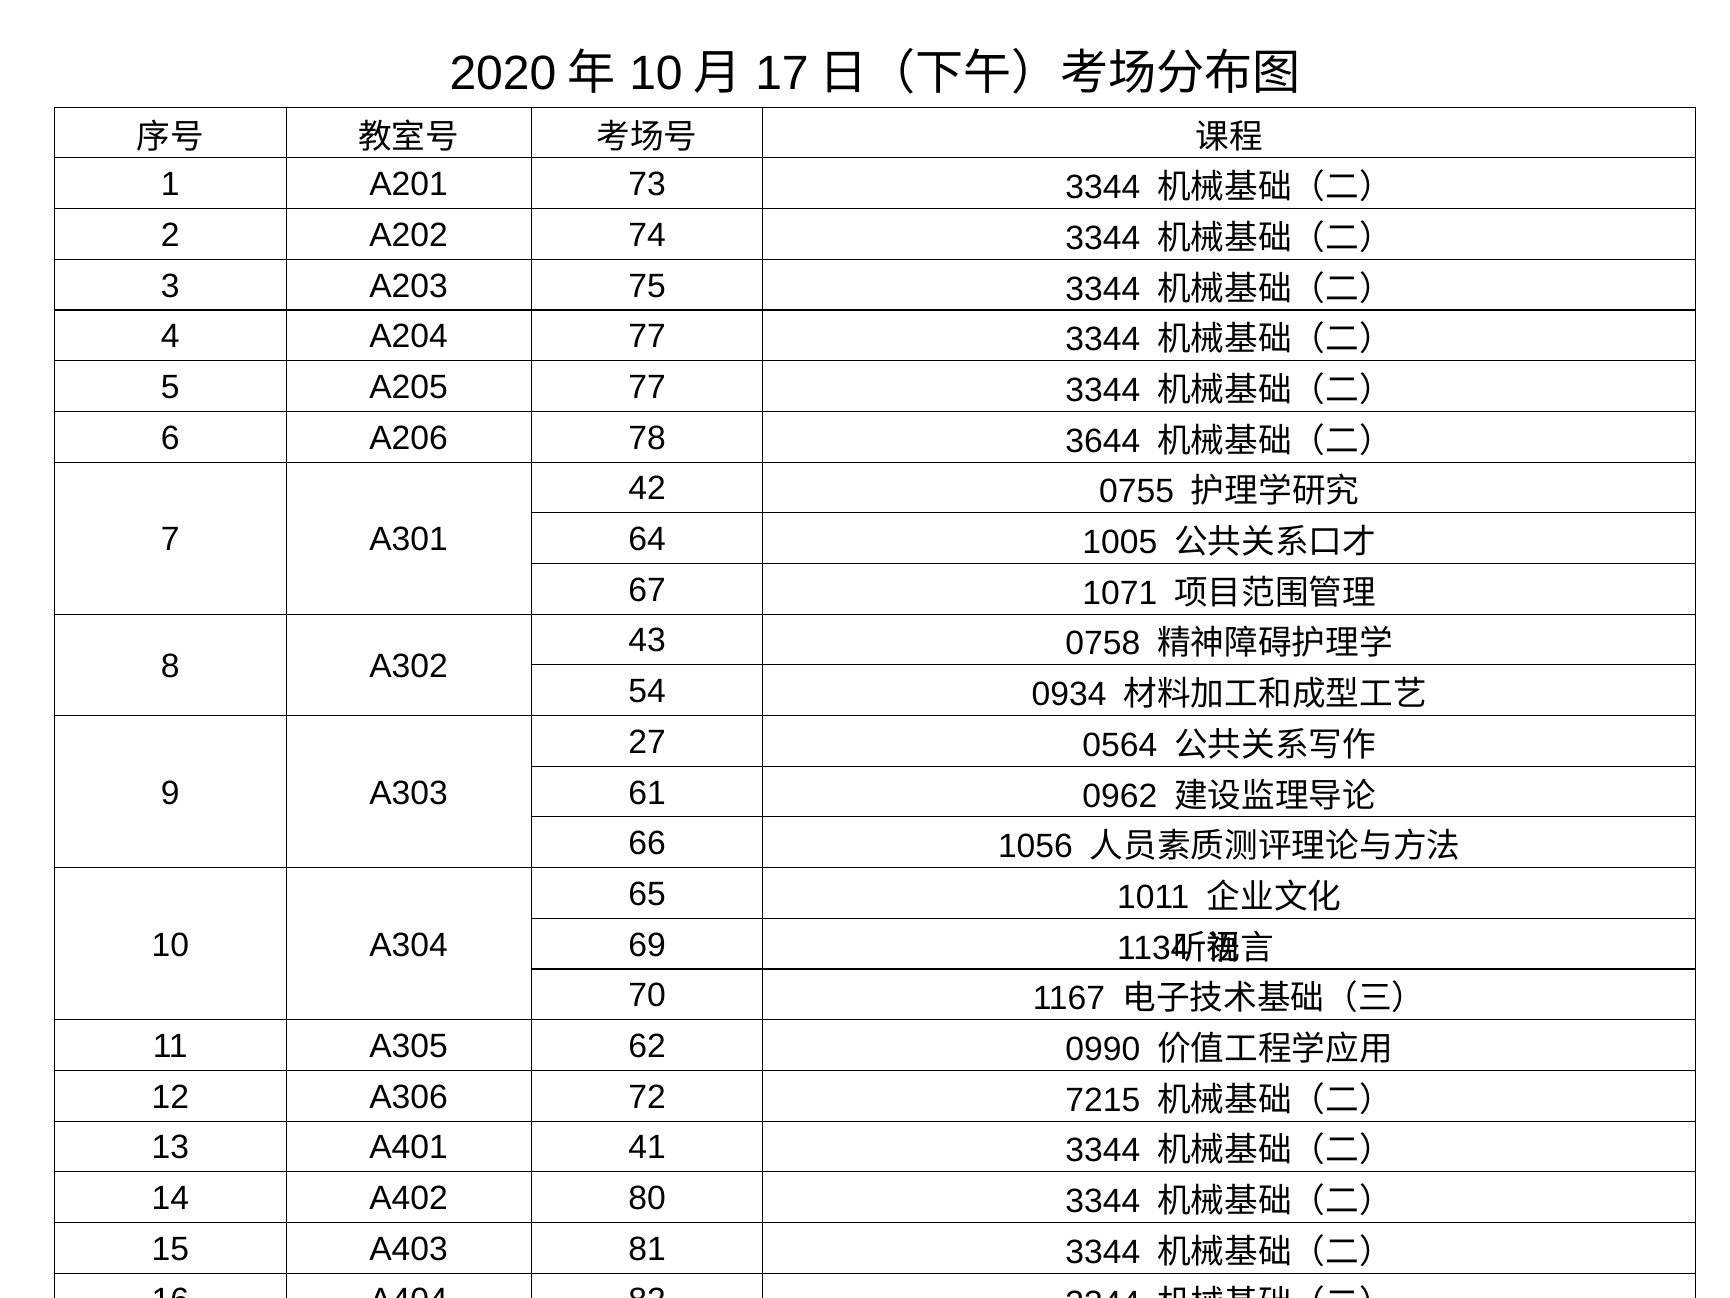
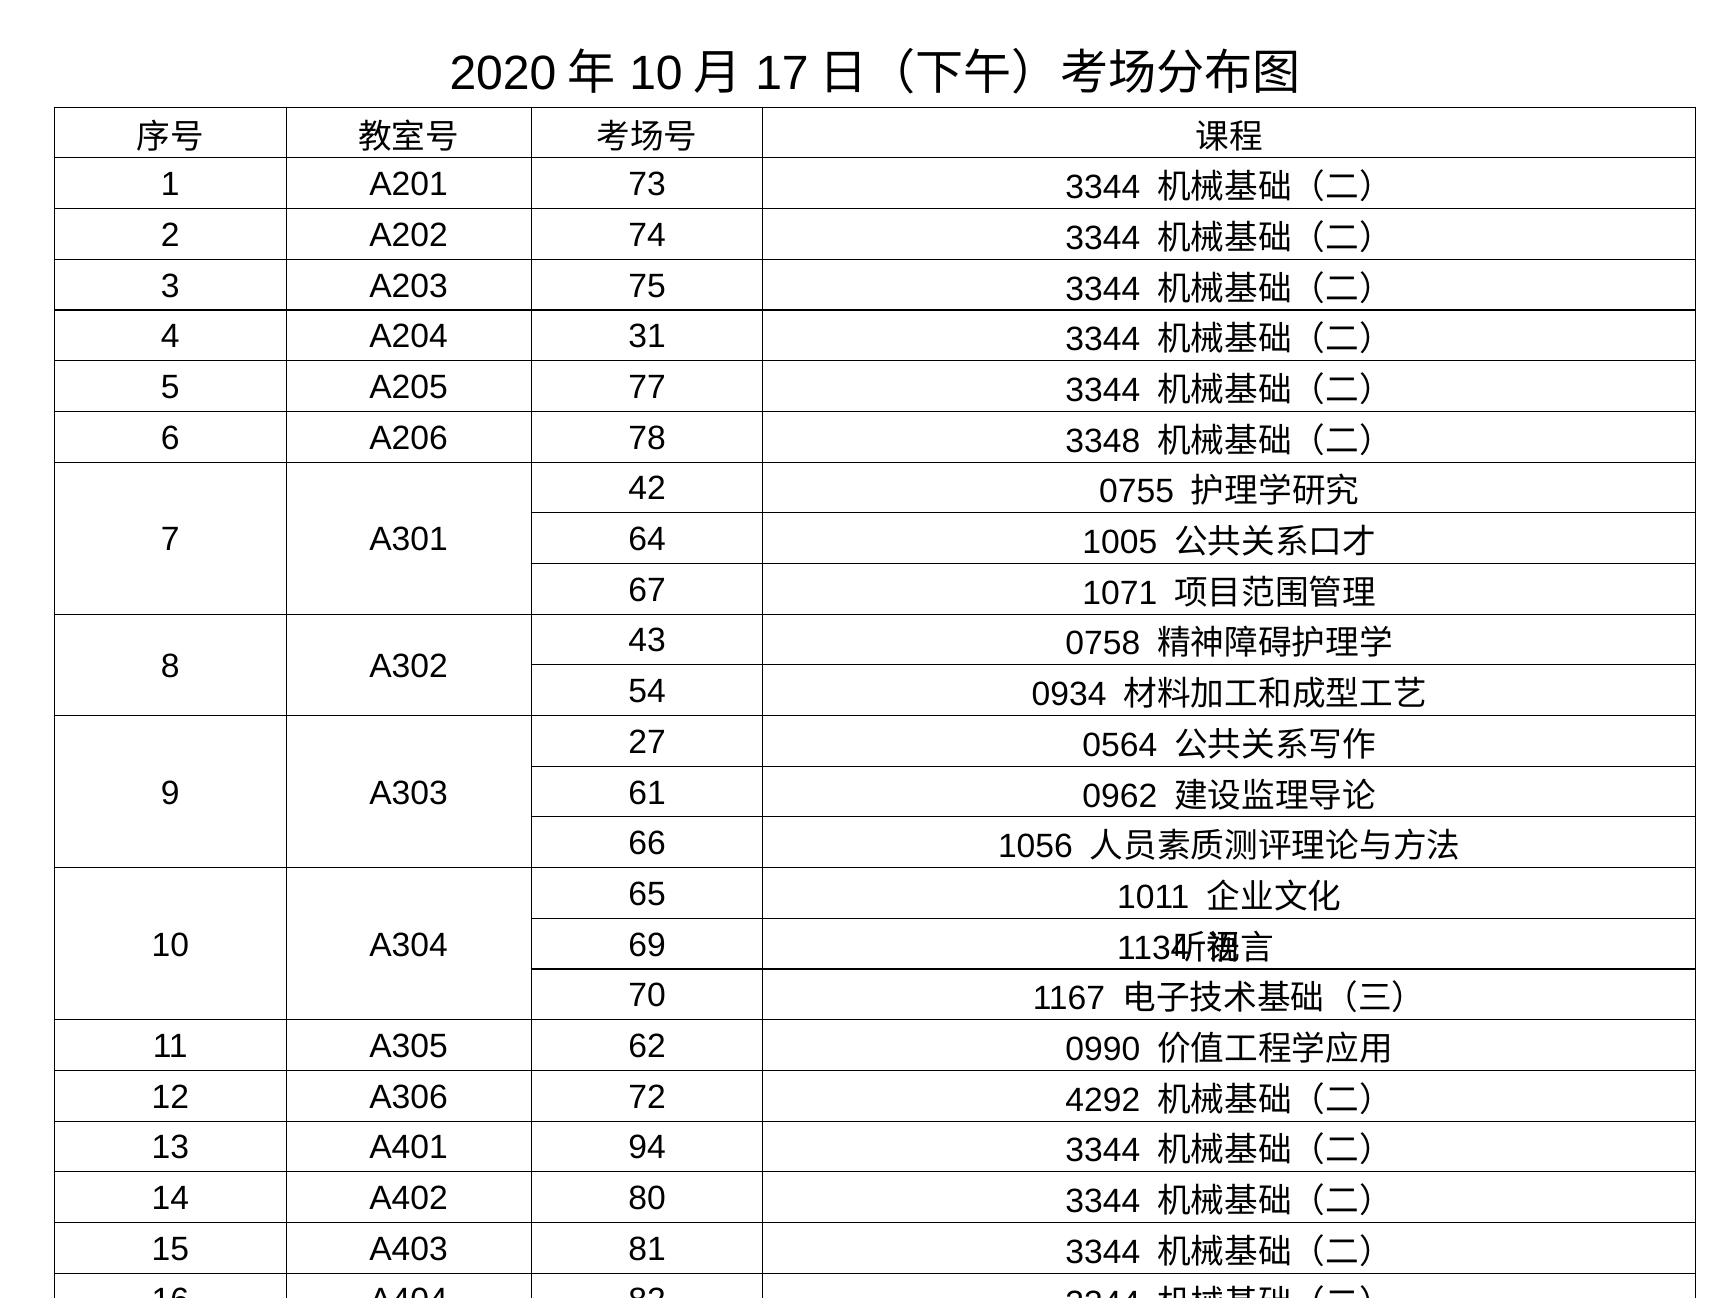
A204 77: 77 -> 31 (647, 337)
3644: 3644 -> 3348 (1103, 441)
7215: 7215 -> 4292 (1103, 1100)
41: 41 -> 94 (647, 1147)
